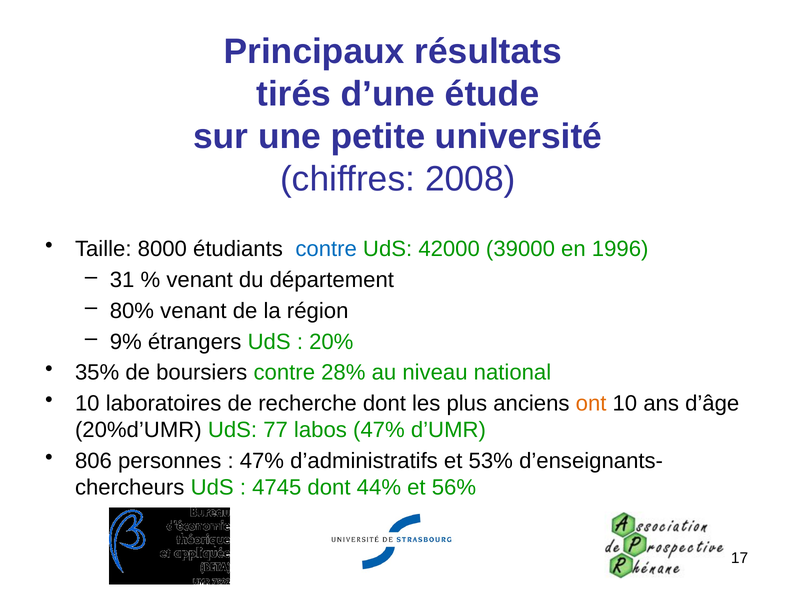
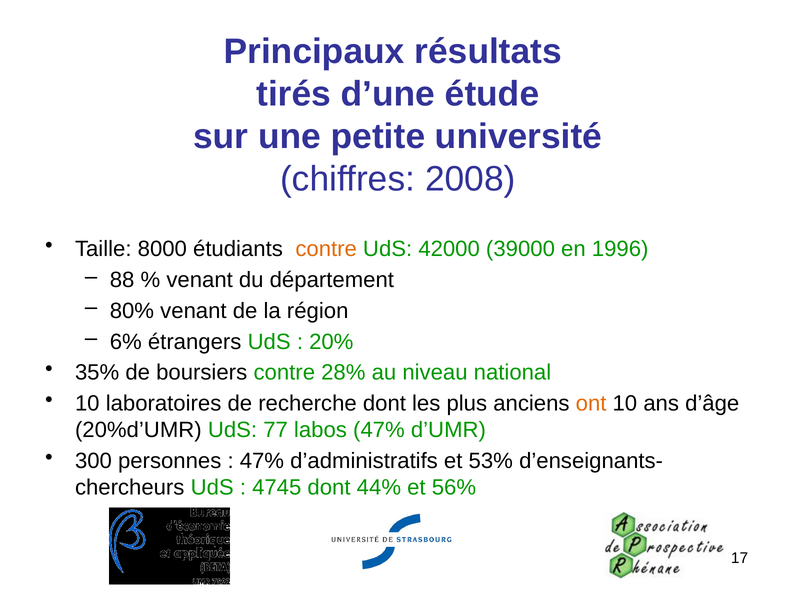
contre colour: blue -> orange (326, 249)
31: 31 -> 88 (122, 280)
9%: 9% -> 6% (126, 342)
806: 806 -> 300 (93, 461)
